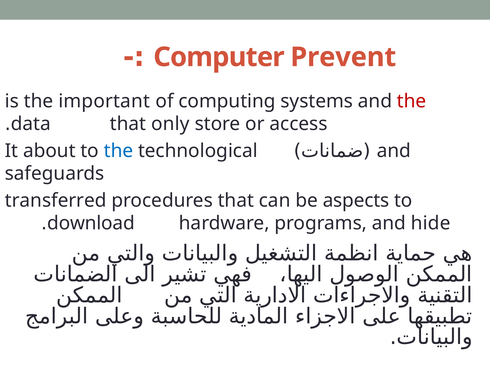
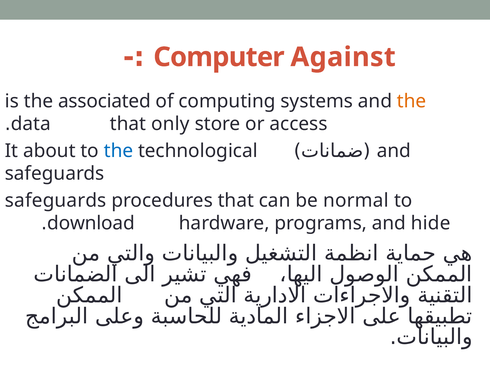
Prevent: Prevent -> Against (343, 57)
important: important -> associated (104, 101)
the colour: red -> orange (412, 101)
transferred: transferred -> safeguards (56, 200)
aspects: aspects -> normal (356, 200)
